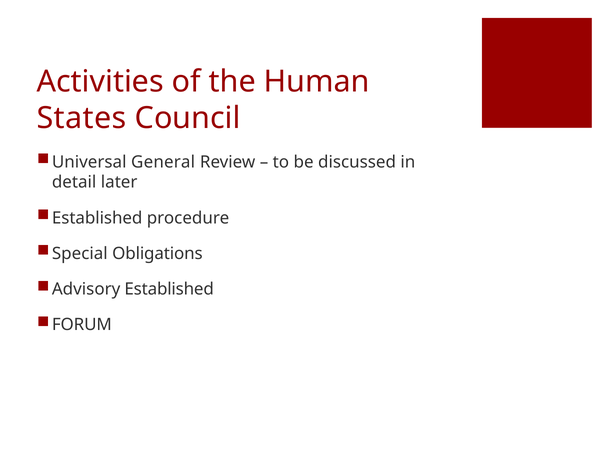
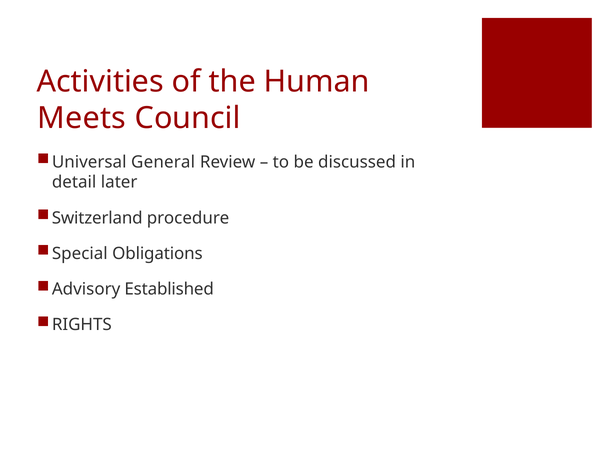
States: States -> Meets (82, 118)
Established: Established -> Switzerland (97, 218)
FORUM: FORUM -> RIGHTS (82, 325)
